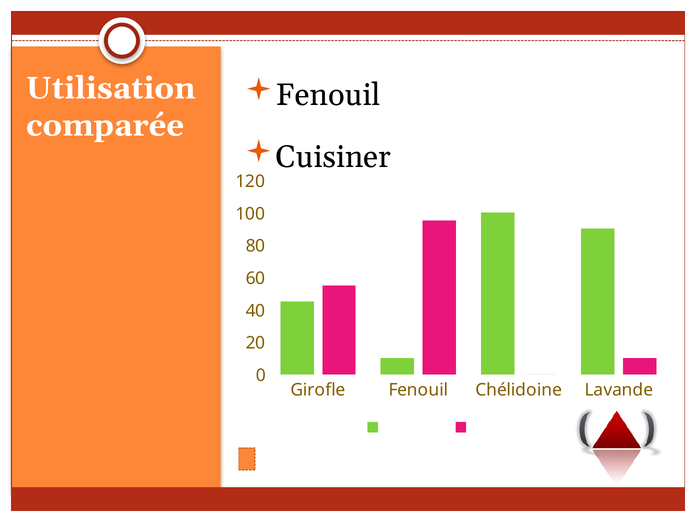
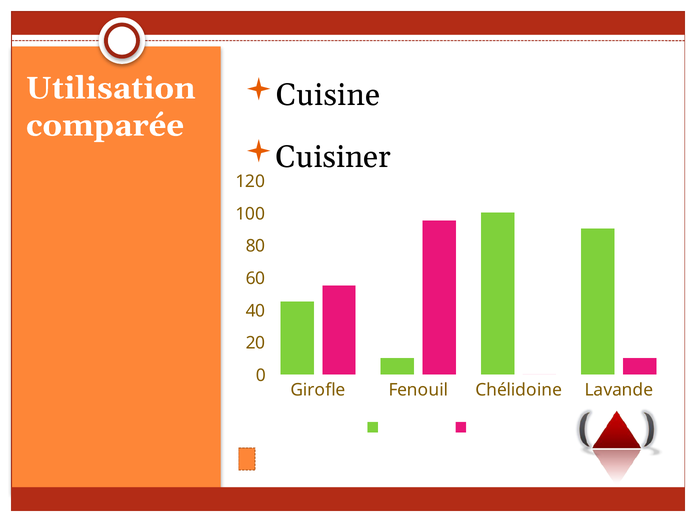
Fenouil: Fenouil -> Cuisine (328, 95)
